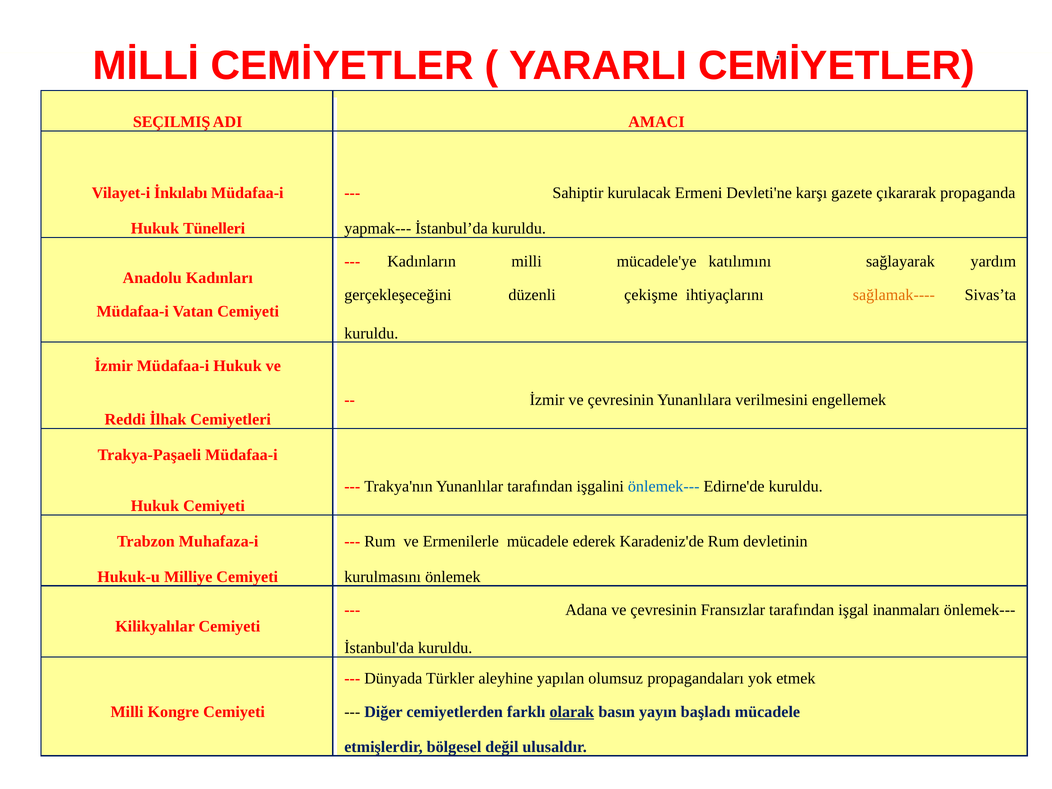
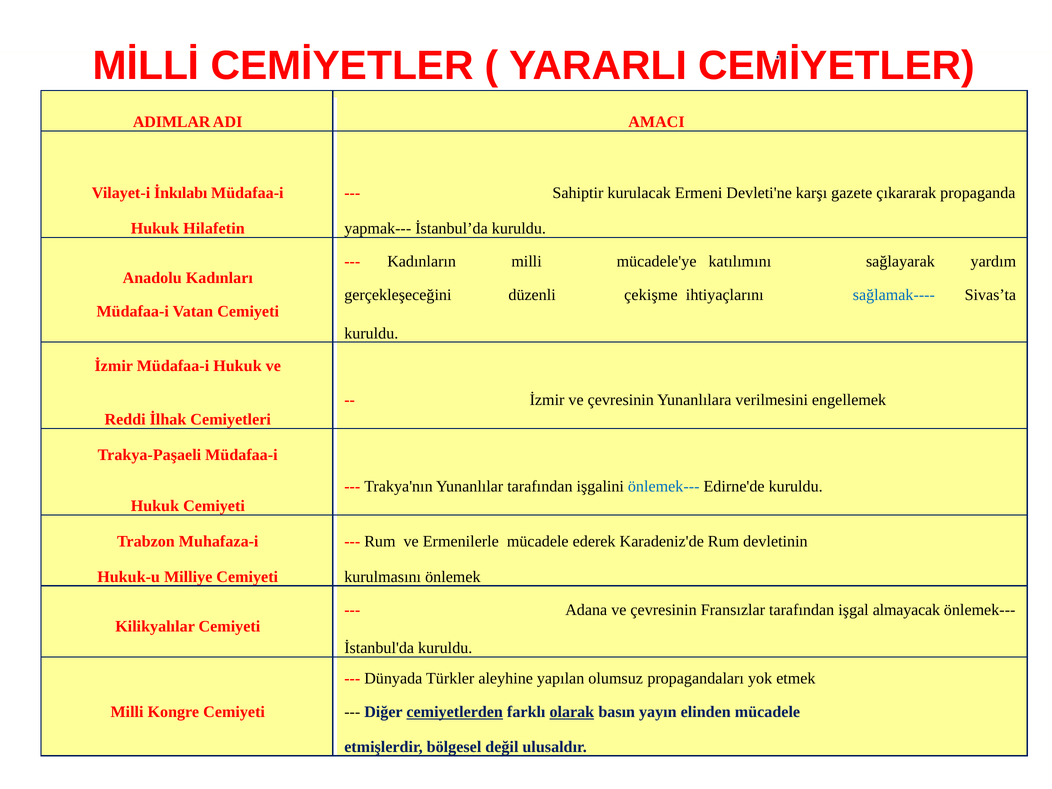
SEÇILMIŞ: SEÇILMIŞ -> ADIMLAR (172, 122)
Tünelleri: Tünelleri -> Hilafetin (214, 229)
sağlamak---- colour: orange -> blue (894, 295)
inanmaları: inanmaları -> almayacak (906, 610)
cemiyetlerden underline: none -> present (455, 712)
başladı: başladı -> elinden (706, 712)
